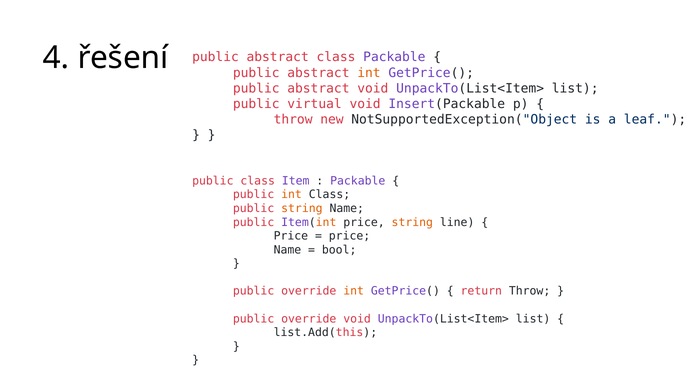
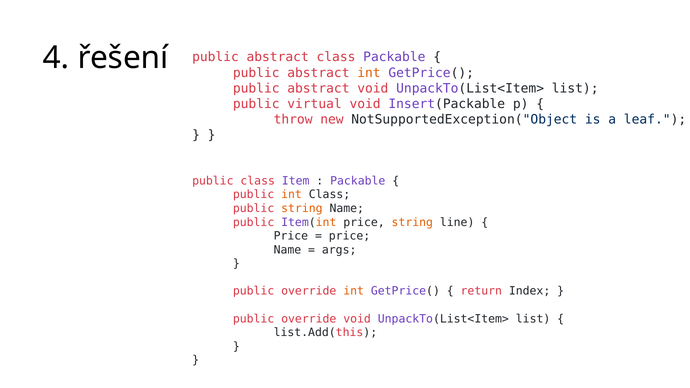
bool: bool -> args (339, 250)
return Throw: Throw -> Index (530, 291)
